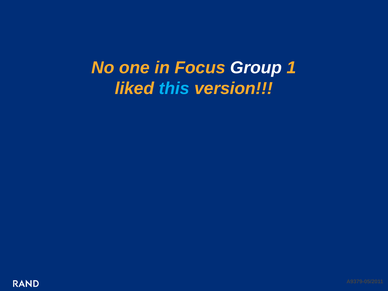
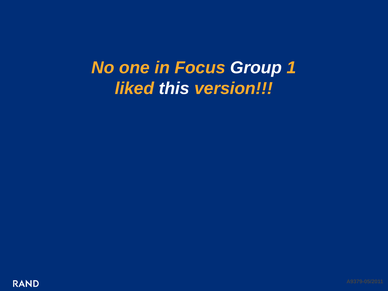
this colour: light blue -> white (174, 88)
